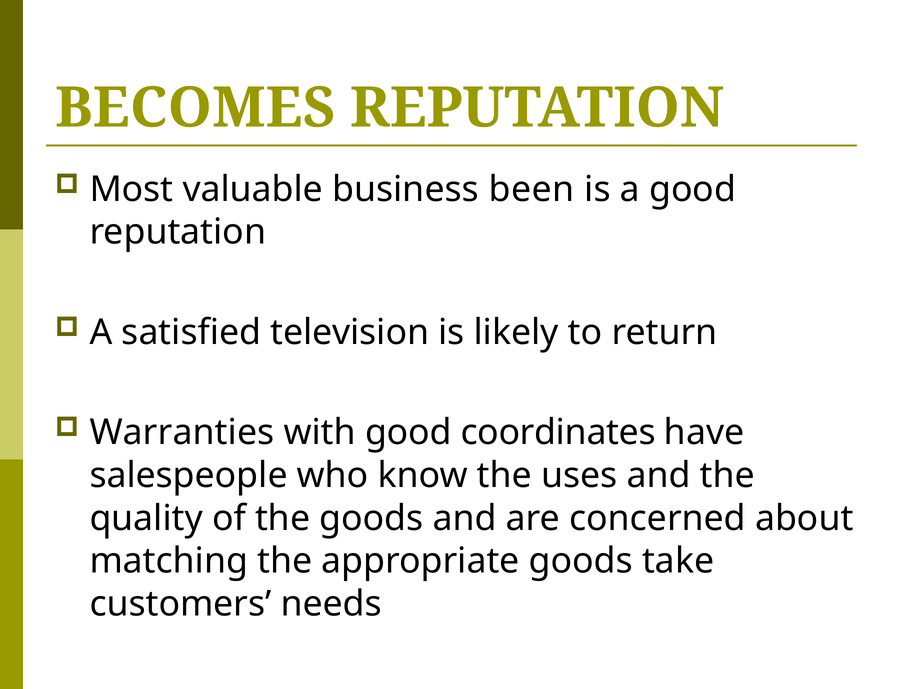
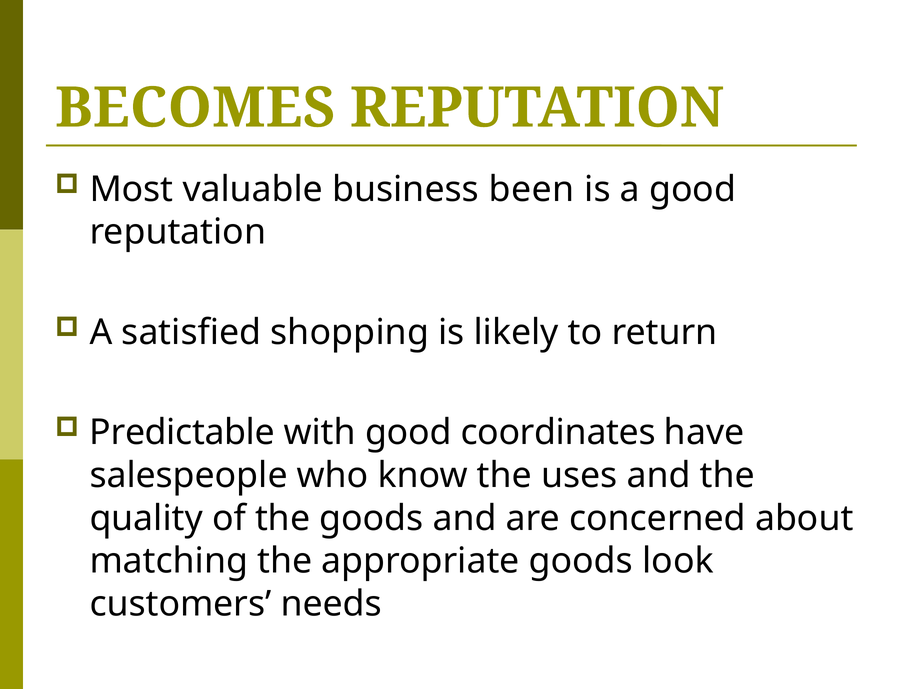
television: television -> shopping (350, 332)
Warranties: Warranties -> Predictable (182, 432)
take: take -> look (678, 561)
